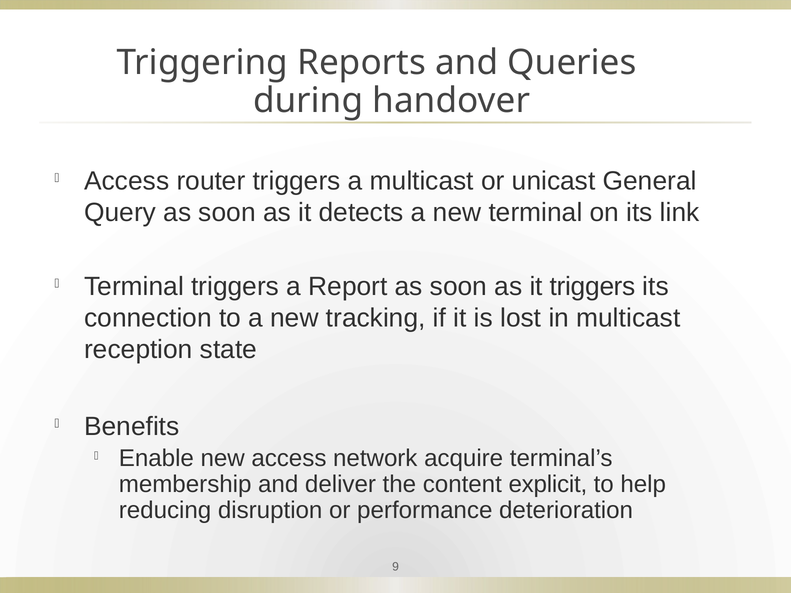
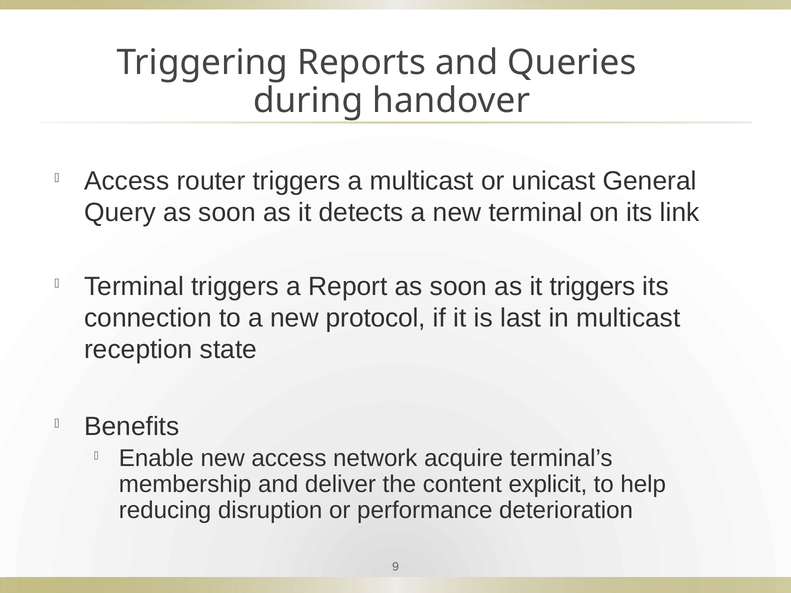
tracking: tracking -> protocol (376, 318)
lost: lost -> last (521, 318)
